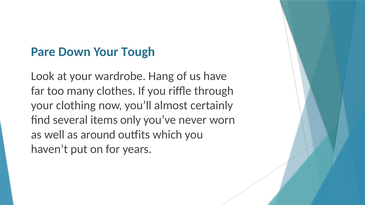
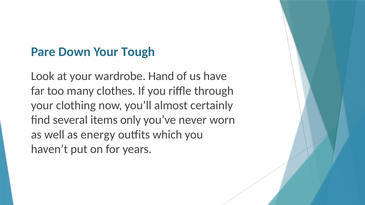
Hang: Hang -> Hand (161, 76)
around: around -> energy (98, 135)
